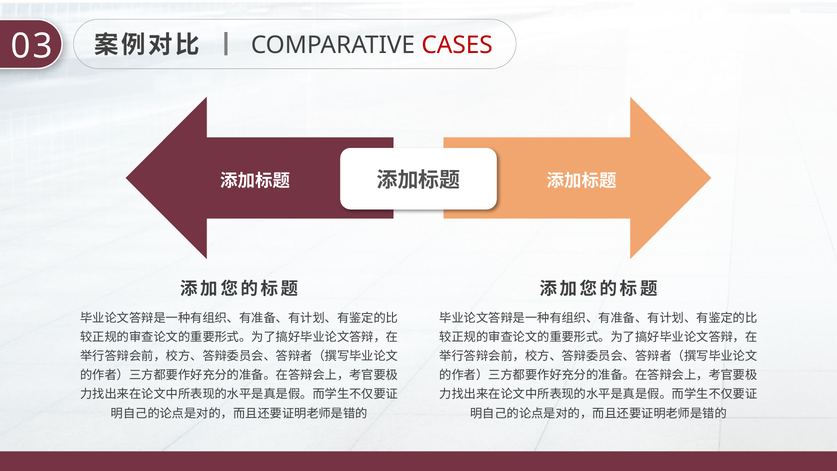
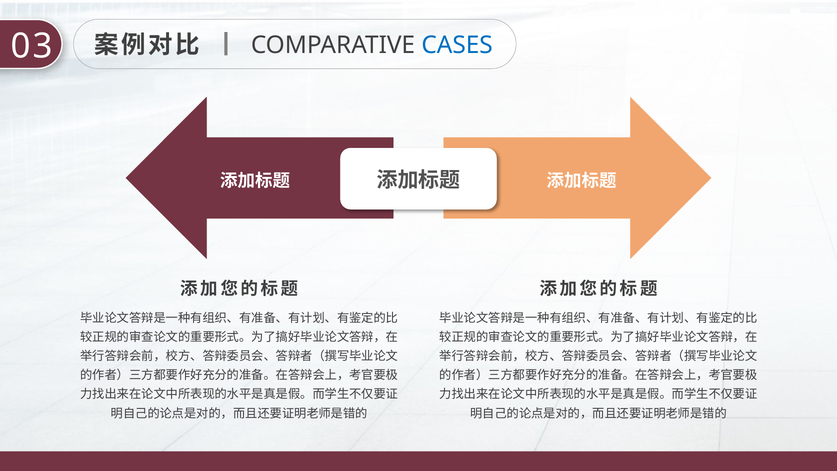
CASES colour: red -> blue (457, 45)
